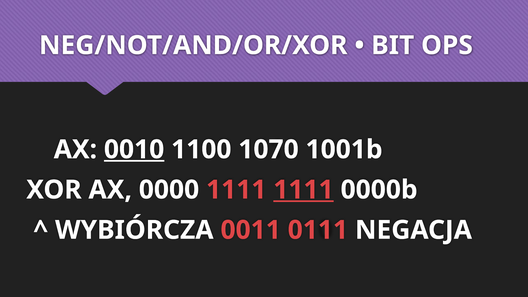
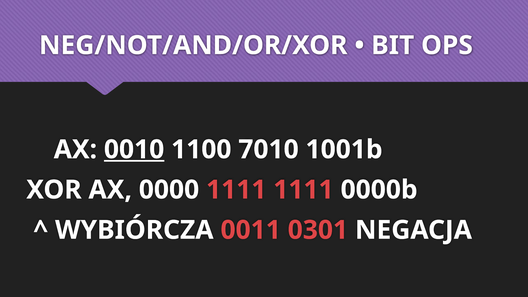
1070: 1070 -> 7010 (269, 150)
1111 underline: present -> none (303, 190)
0111: 0111 -> 0301 (318, 230)
